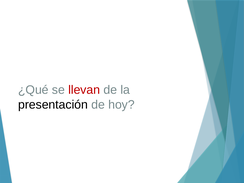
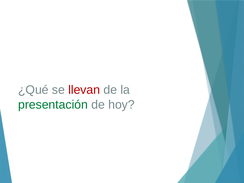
presentación colour: black -> green (53, 105)
